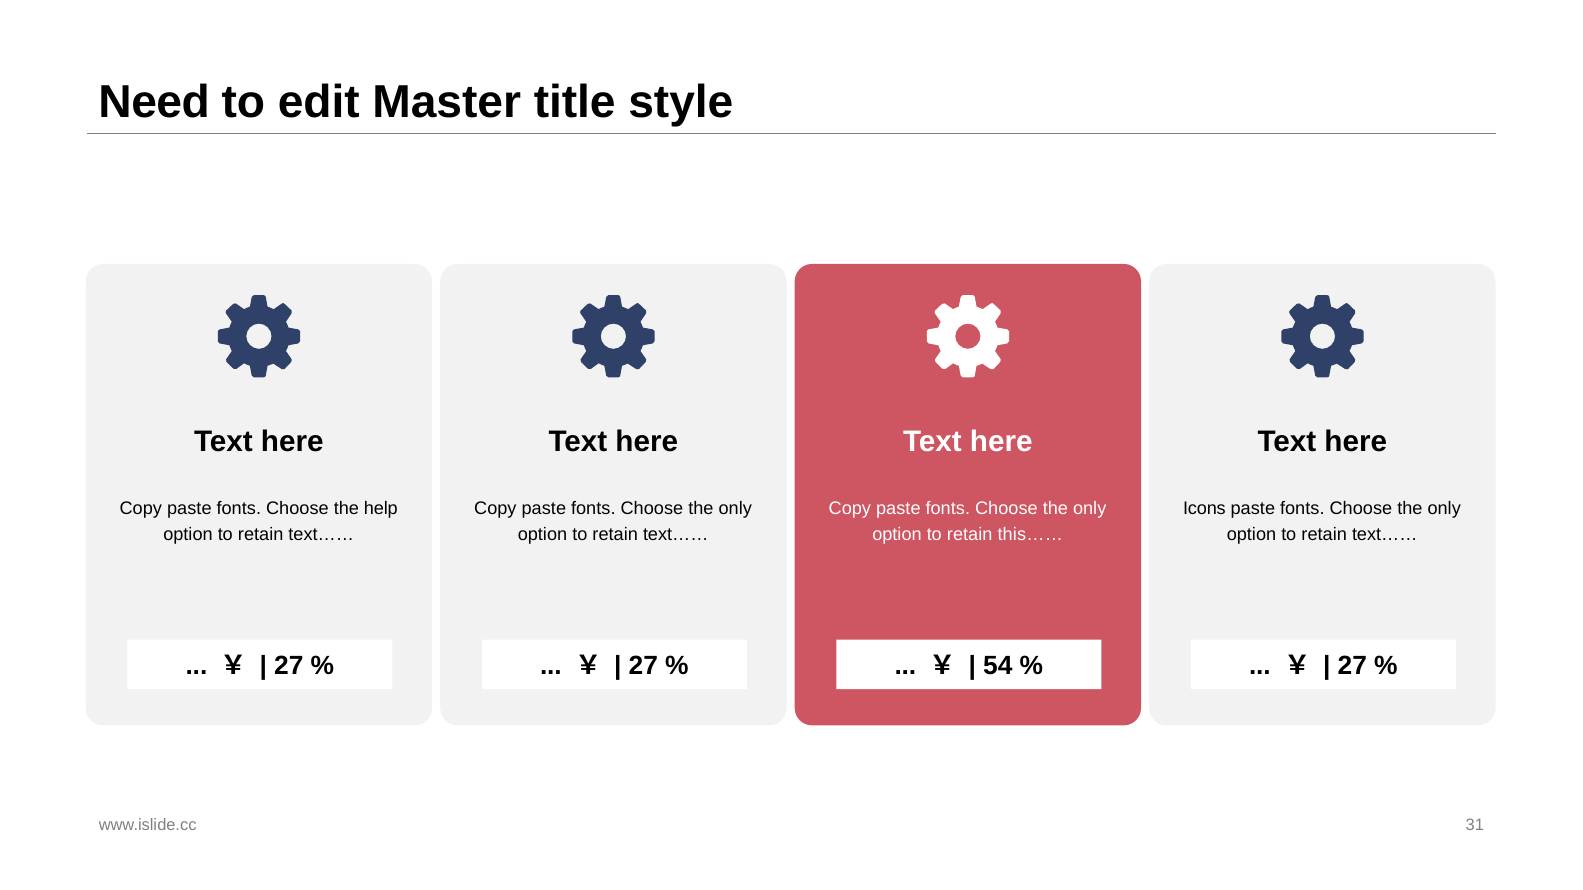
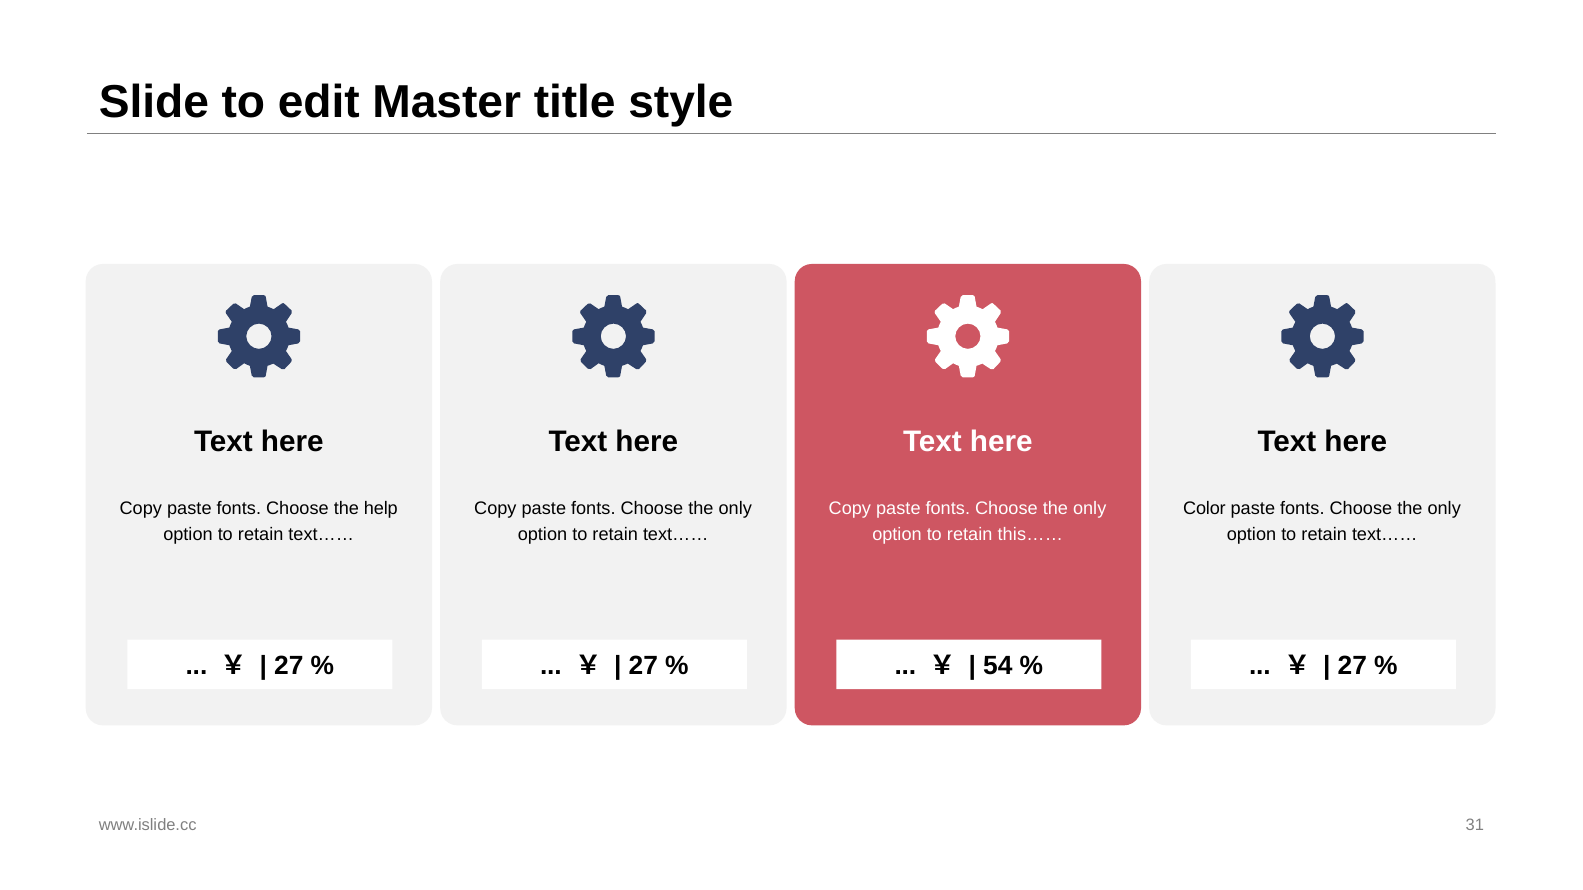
Need: Need -> Slide (154, 102)
Icons: Icons -> Color (1204, 509)
